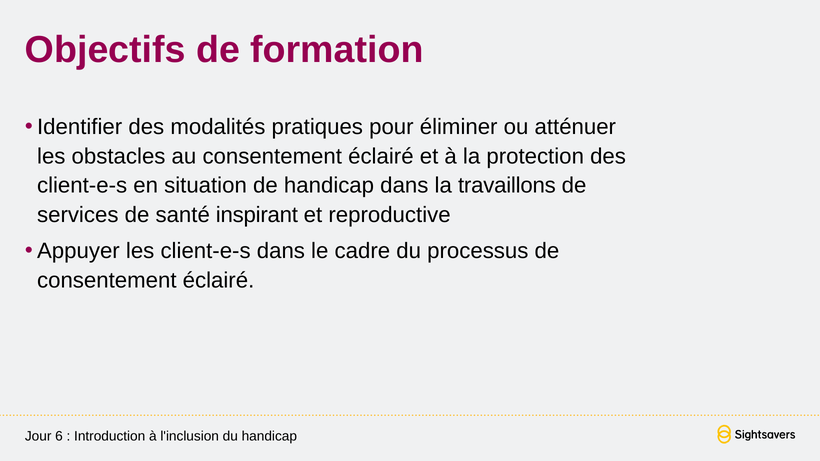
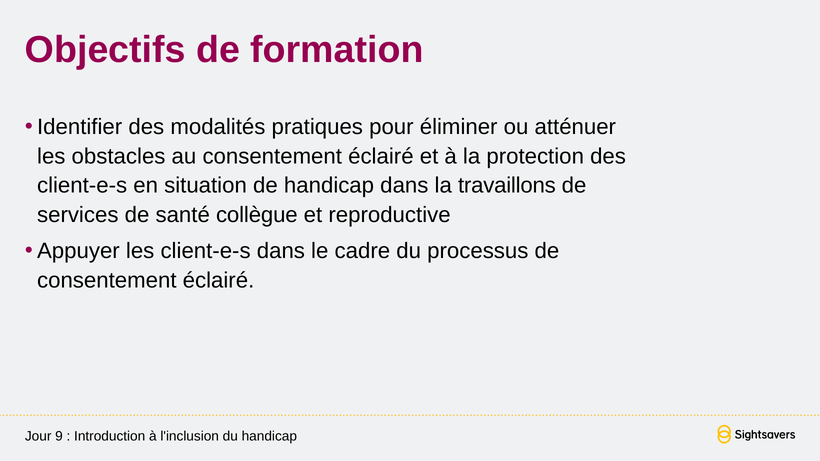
inspirant: inspirant -> collègue (257, 215)
6: 6 -> 9 (59, 436)
